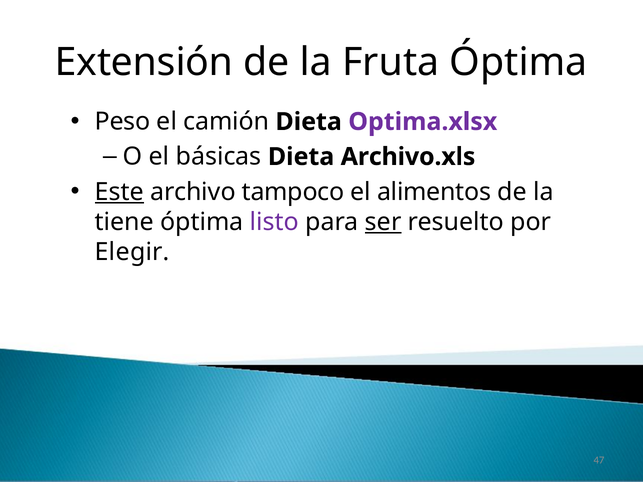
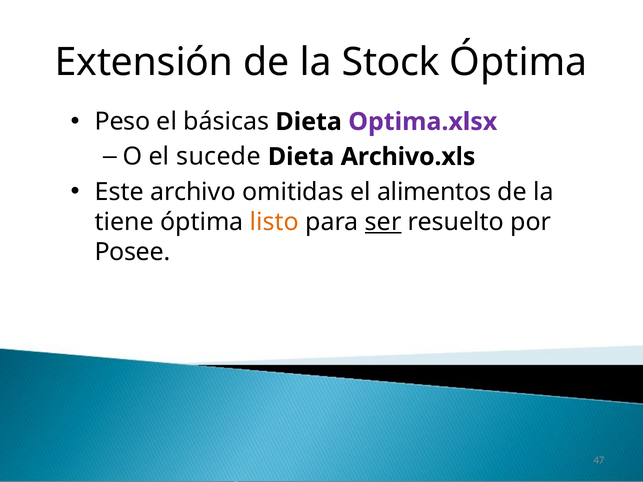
Fruta: Fruta -> Stock (391, 62)
camión: camión -> básicas (226, 122)
básicas: básicas -> sucede (218, 157)
Este underline: present -> none (119, 192)
tampoco: tampoco -> omitidas (293, 192)
listo colour: purple -> orange (274, 222)
Elegir: Elegir -> Posee (132, 252)
